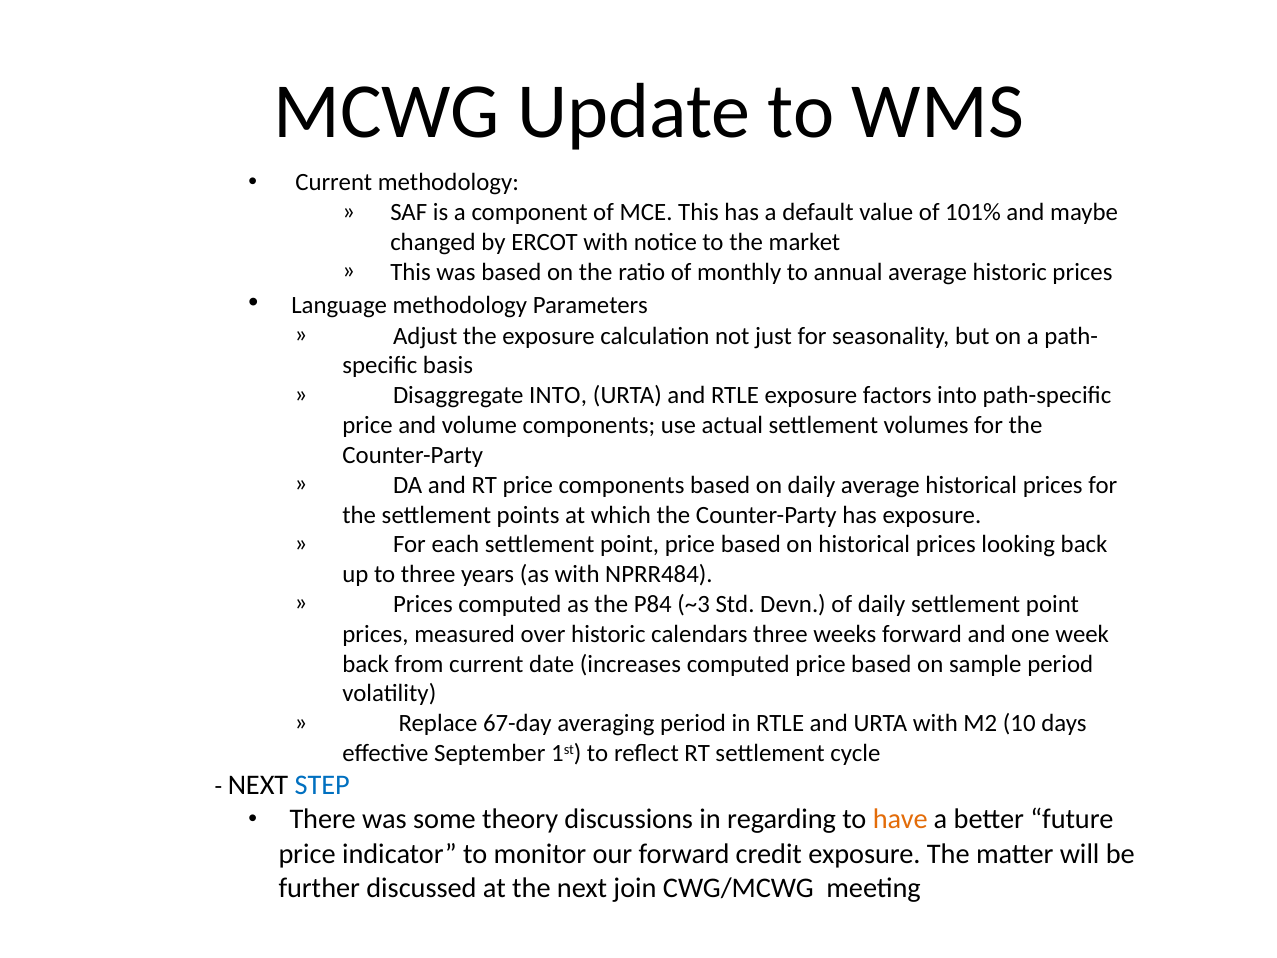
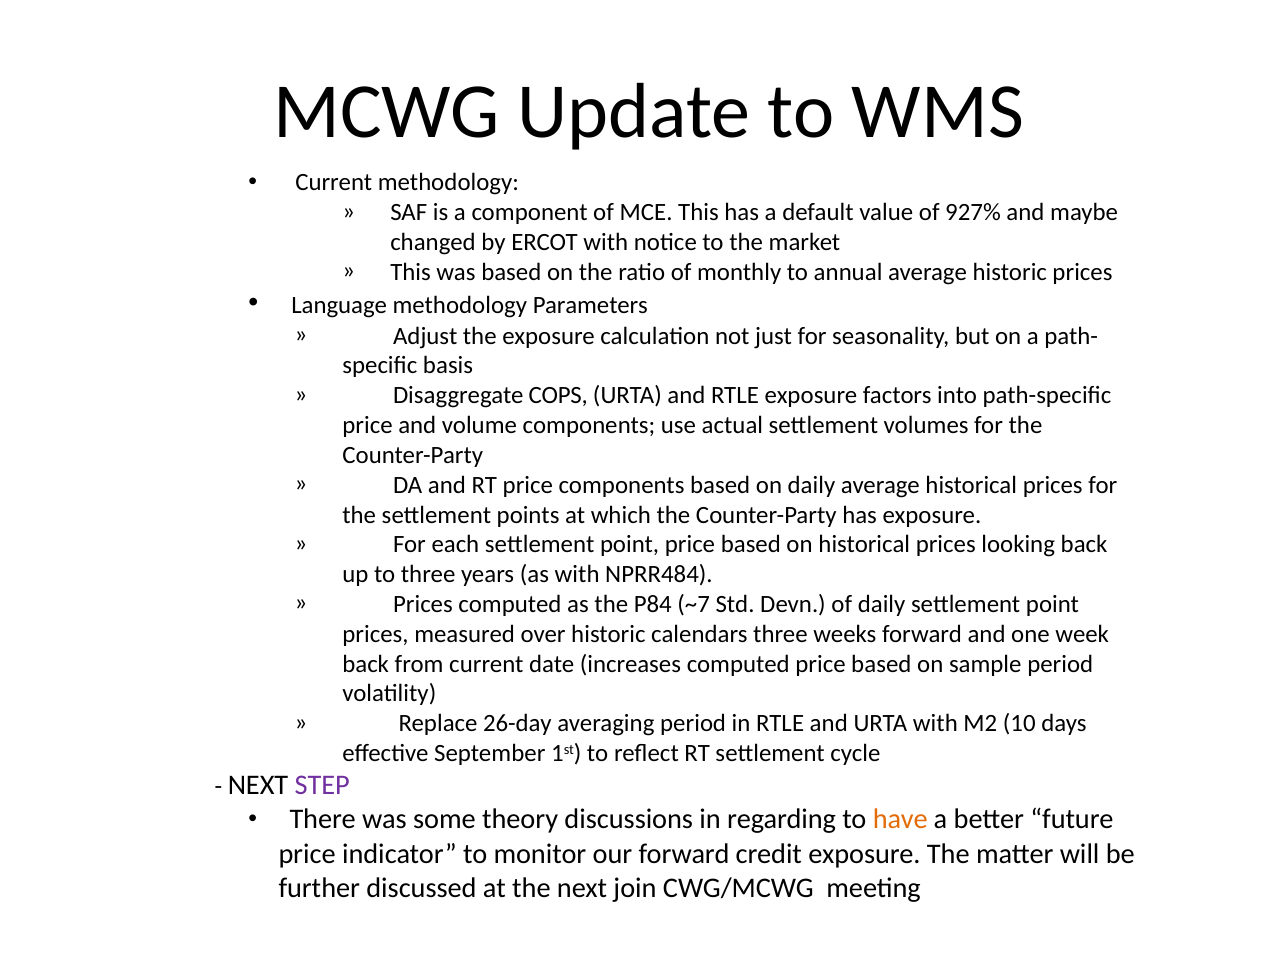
101%: 101% -> 927% (973, 212)
Disaggregate INTO: INTO -> COPS (558, 395)
~3: ~3 -> ~7 (694, 604)
67-day: 67-day -> 26-day (517, 723)
STEP colour: blue -> purple (322, 785)
